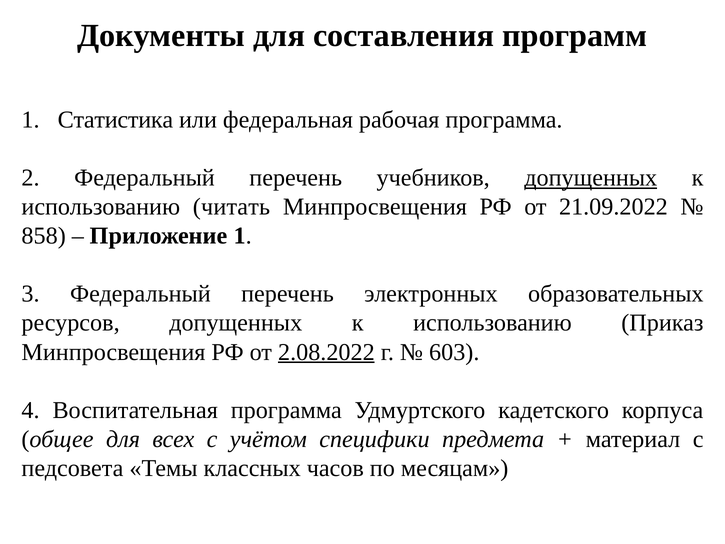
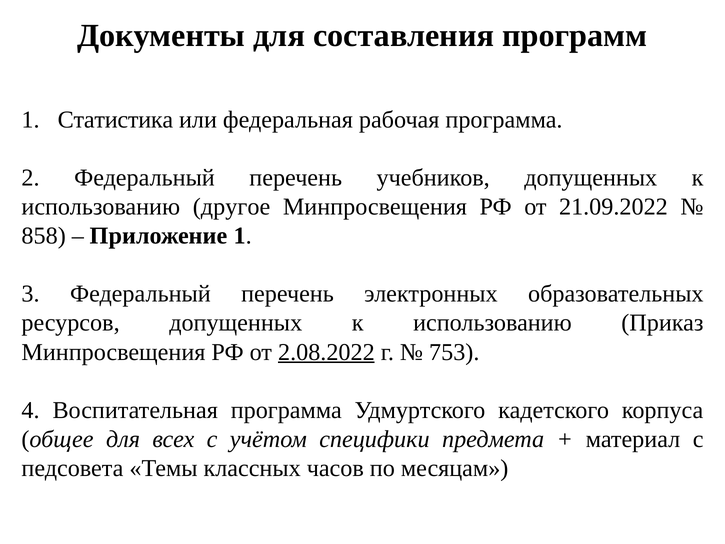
допущенных underline: present -> none (591, 178)
читать: читать -> другое (232, 207)
603: 603 -> 753 (454, 352)
